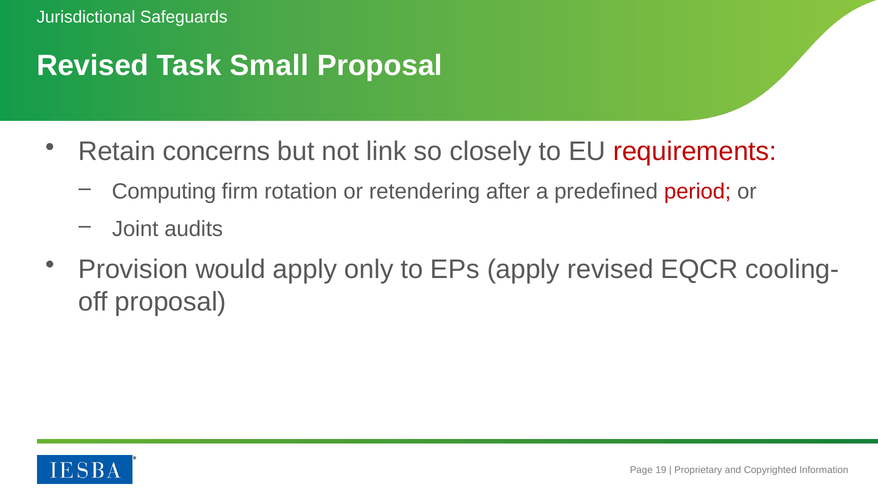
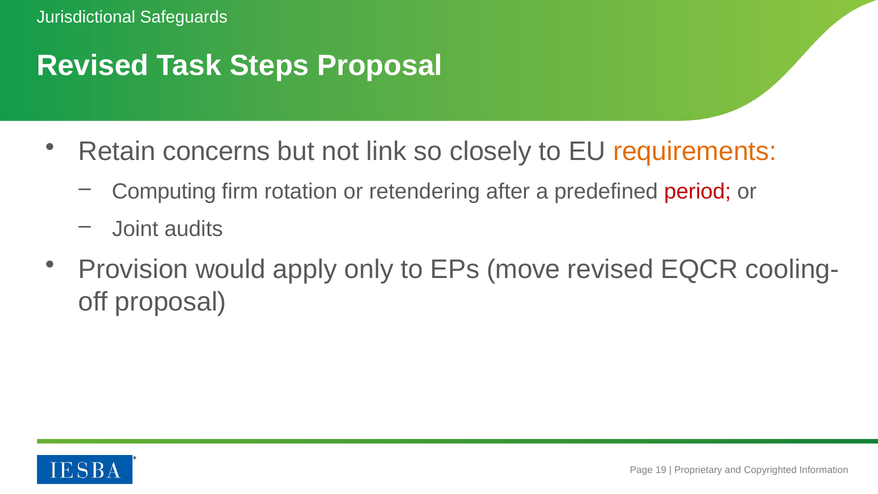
Small: Small -> Steps (269, 66)
requirements colour: red -> orange (695, 152)
EPs apply: apply -> move (524, 269)
